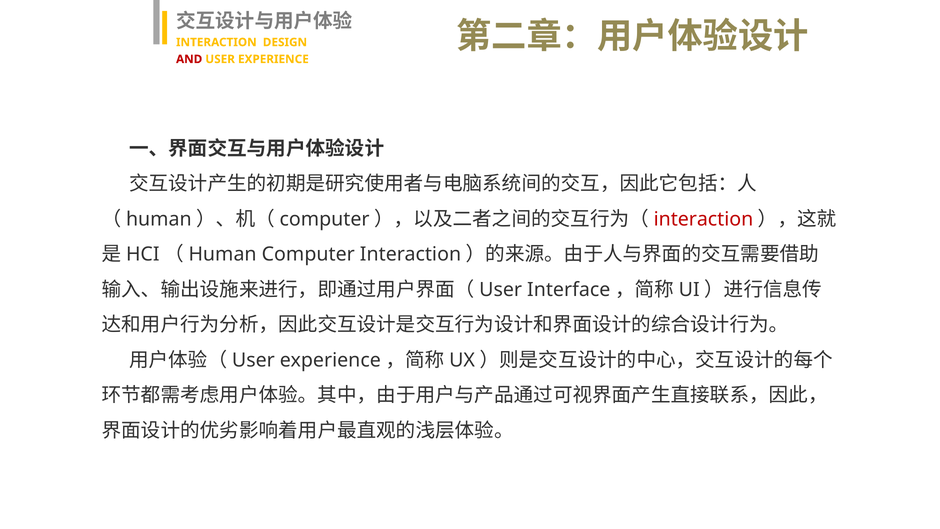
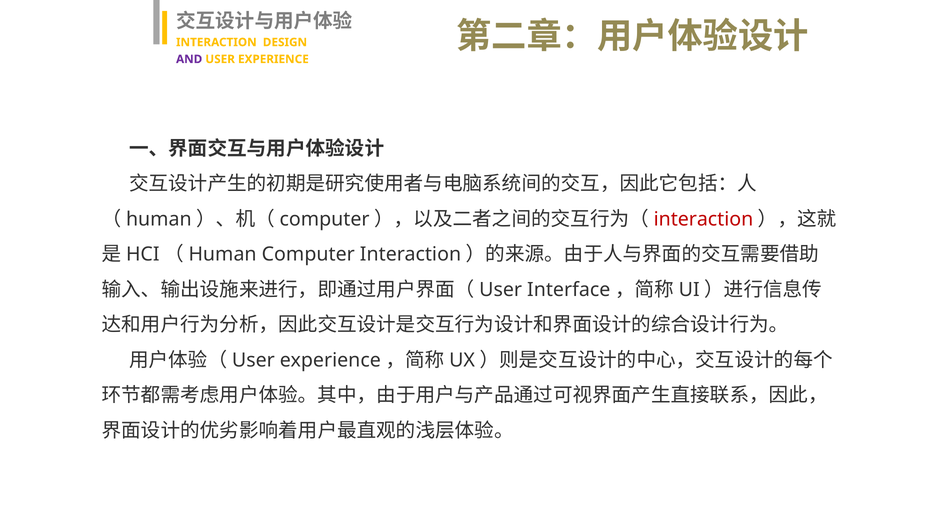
AND colour: red -> purple (189, 59)
